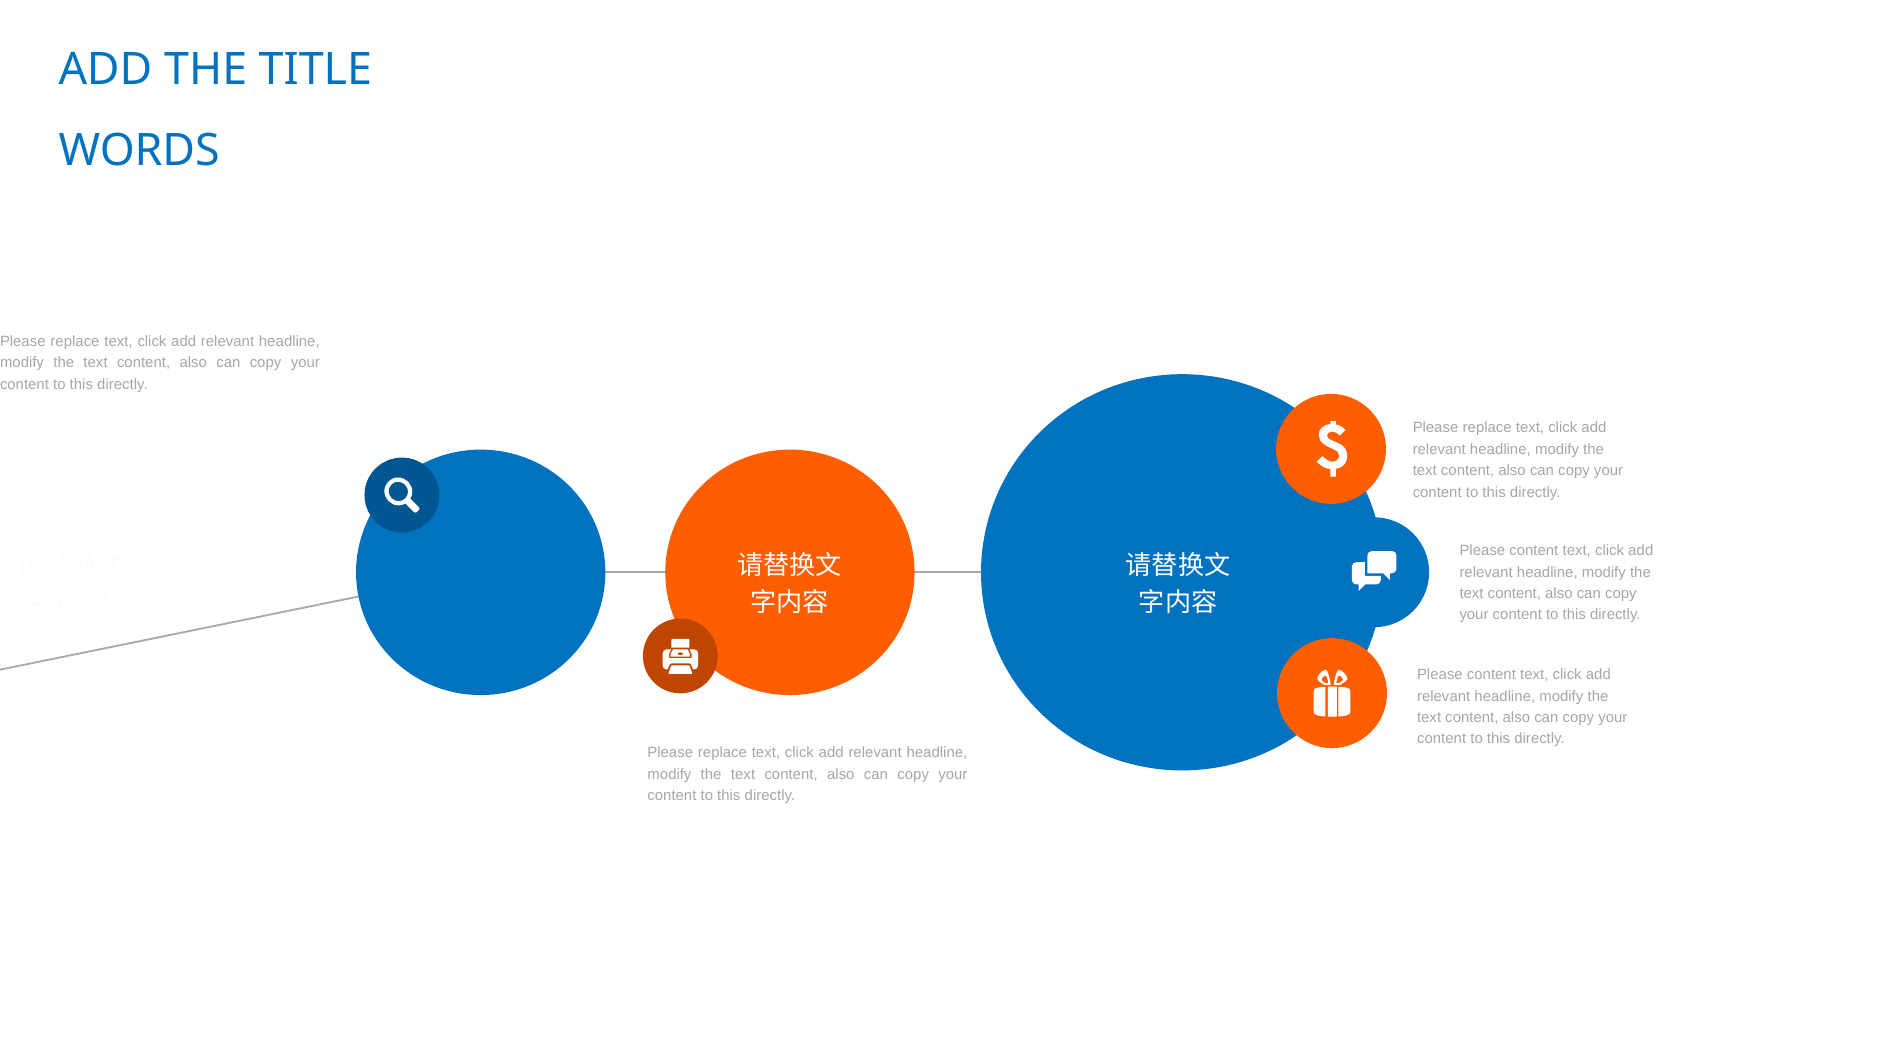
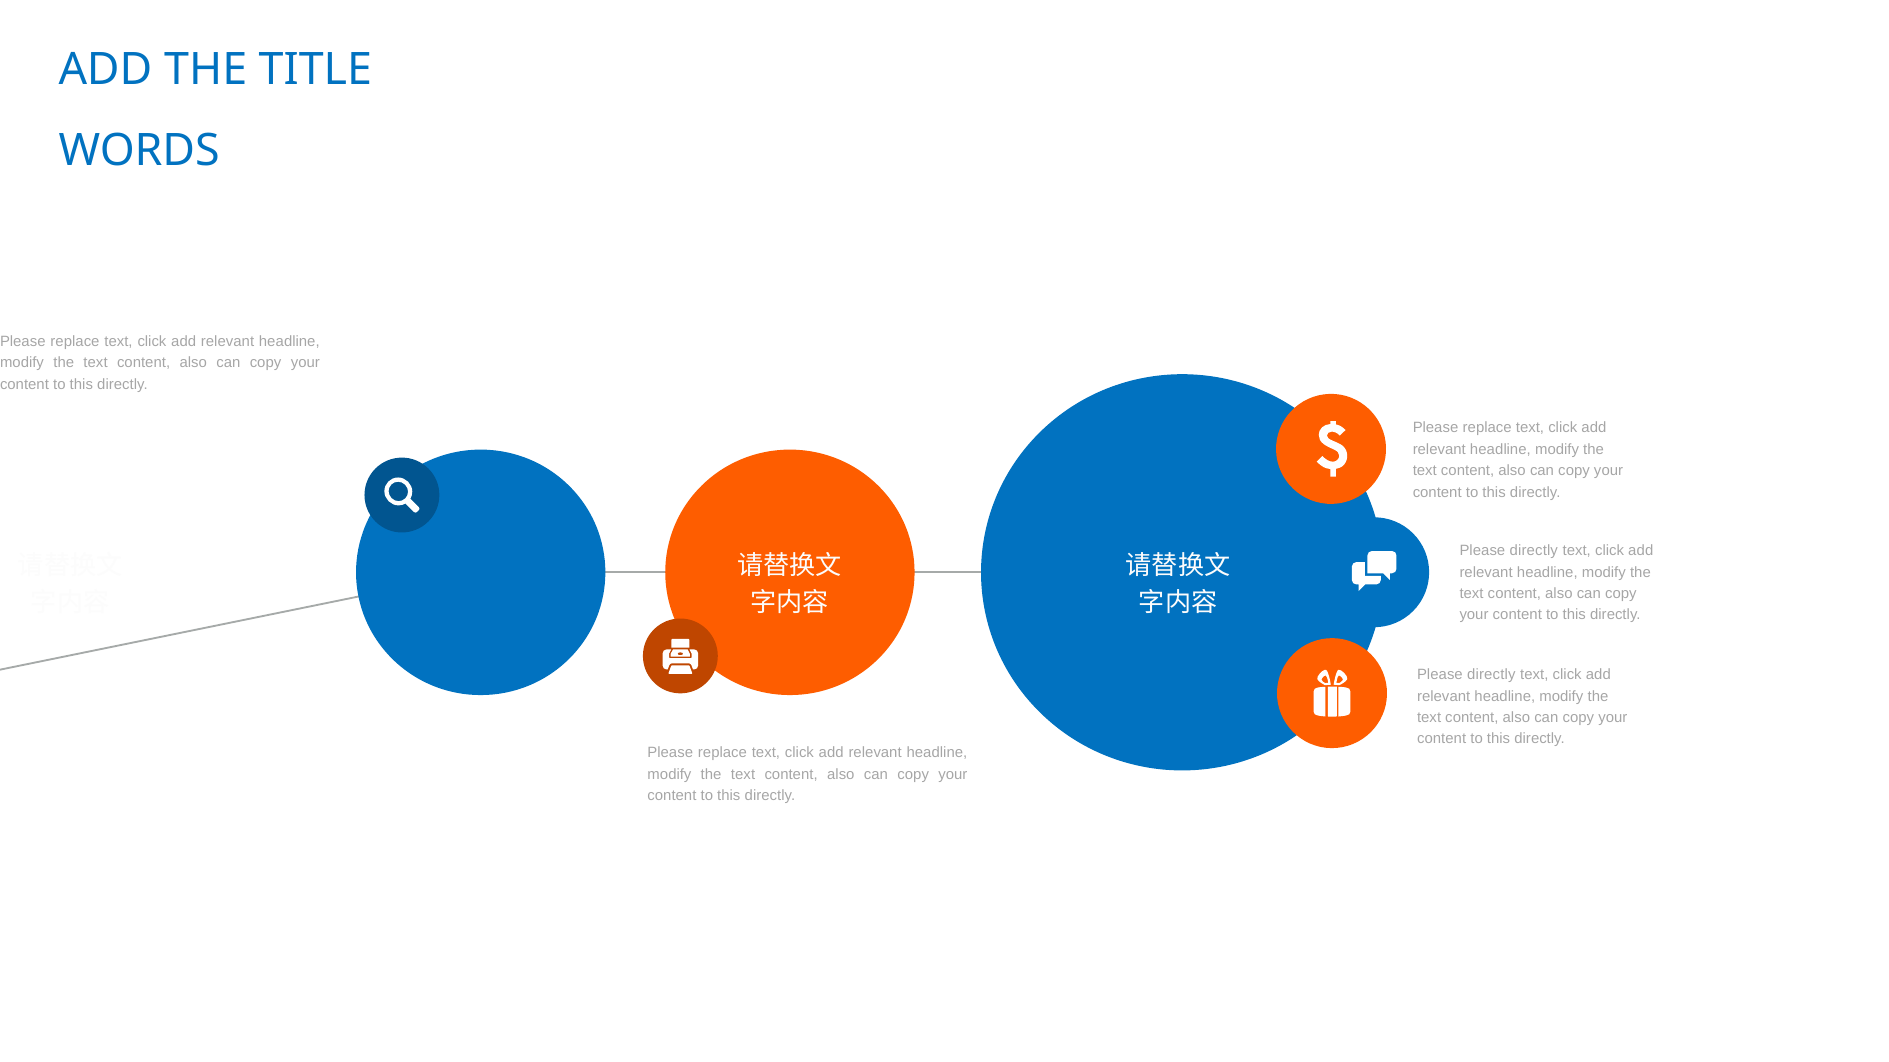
content: content -> directly (1534, 551)
content: content -> directly (1491, 675)
